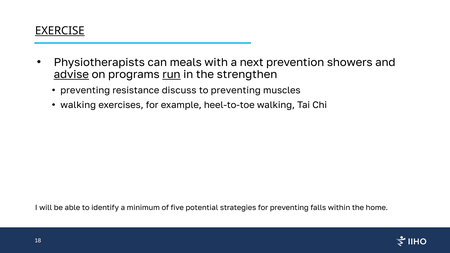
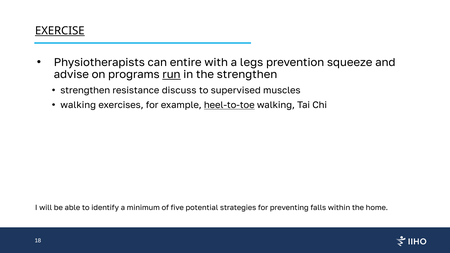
meals: meals -> entire (186, 62)
next: next -> legs (252, 62)
showers: showers -> squeeze (350, 62)
advise underline: present -> none (71, 75)
preventing: preventing -> strengthen (85, 90)
to preventing: preventing -> supervised (236, 90)
heel-to-toe underline: none -> present (229, 105)
